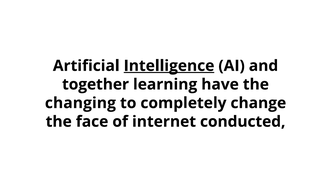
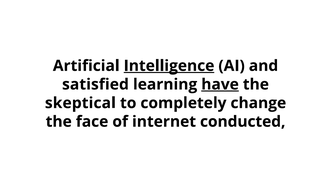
together: together -> satisfied (95, 84)
have underline: none -> present (220, 84)
changing: changing -> skeptical (80, 103)
